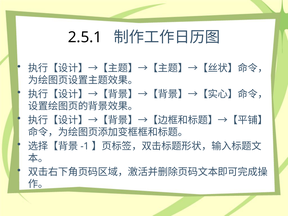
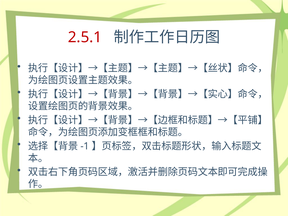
2.5.1 colour: black -> red (85, 37)
